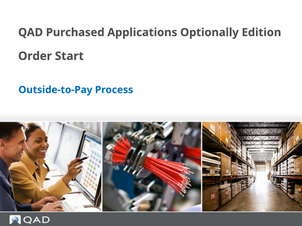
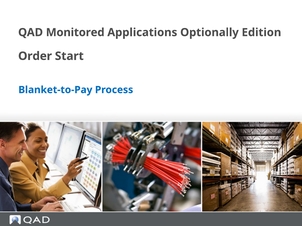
Purchased: Purchased -> Monitored (75, 32)
Outside-to-Pay: Outside-to-Pay -> Blanket-to-Pay (55, 90)
